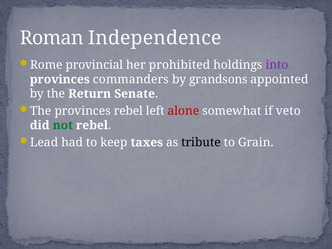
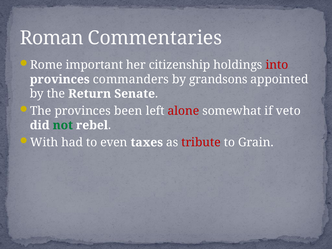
Independence: Independence -> Commentaries (155, 38)
provincial: provincial -> important (94, 65)
prohibited: prohibited -> citizenship (180, 65)
into colour: purple -> red (277, 65)
provinces rebel: rebel -> been (128, 111)
Lead: Lead -> With (44, 142)
keep: keep -> even (114, 142)
tribute colour: black -> red (201, 142)
